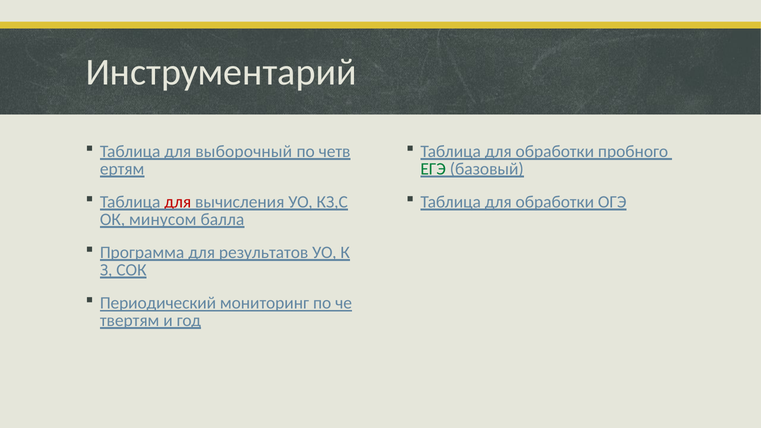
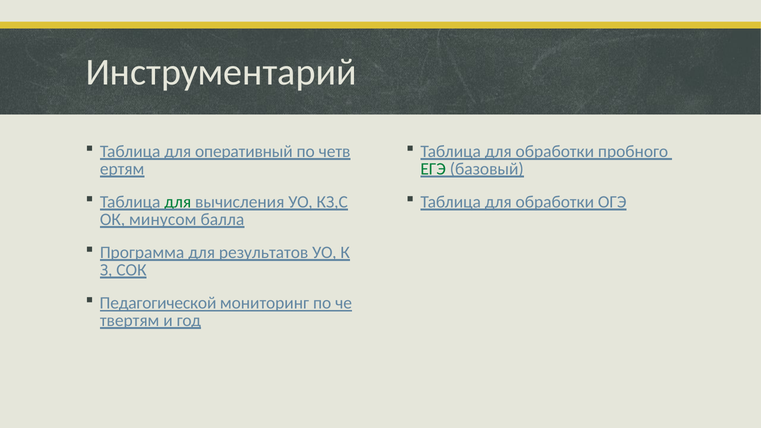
выборочный: выборочный -> оперативный (244, 152)
для colour: red -> green (178, 202)
Периодический: Периодический -> Педагогической (158, 303)
